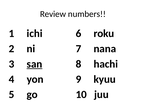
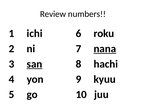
nana underline: none -> present (105, 49)
